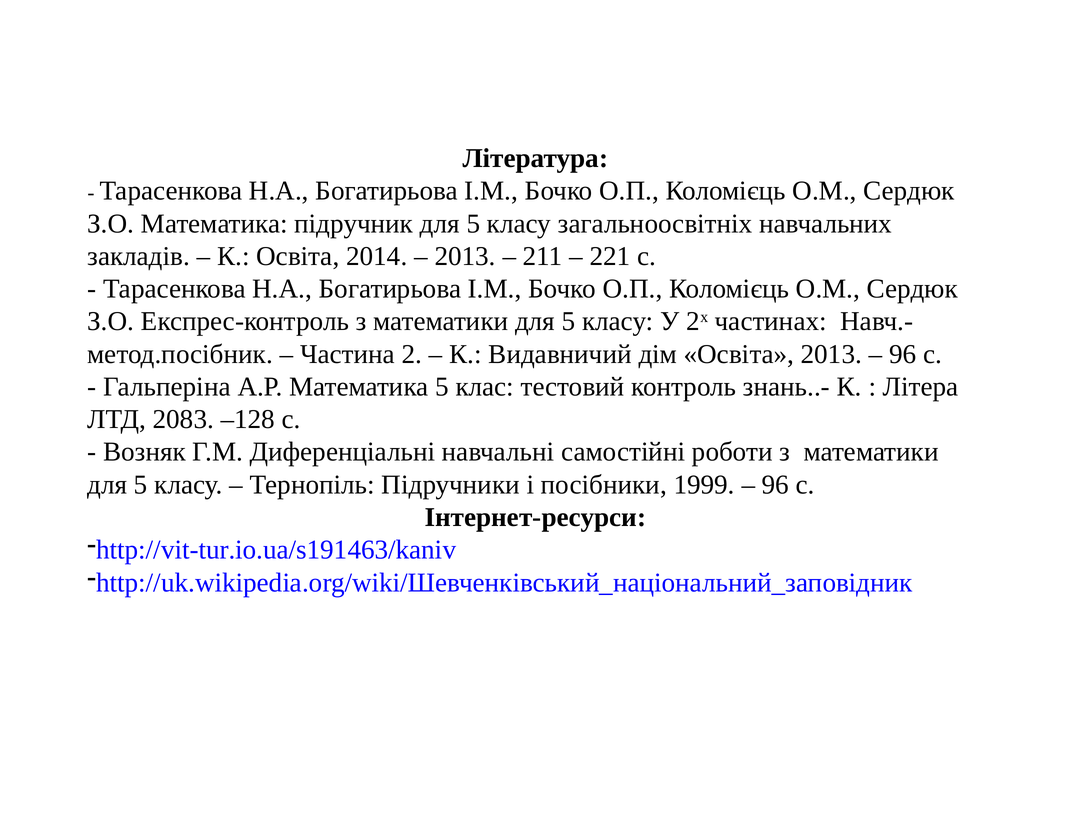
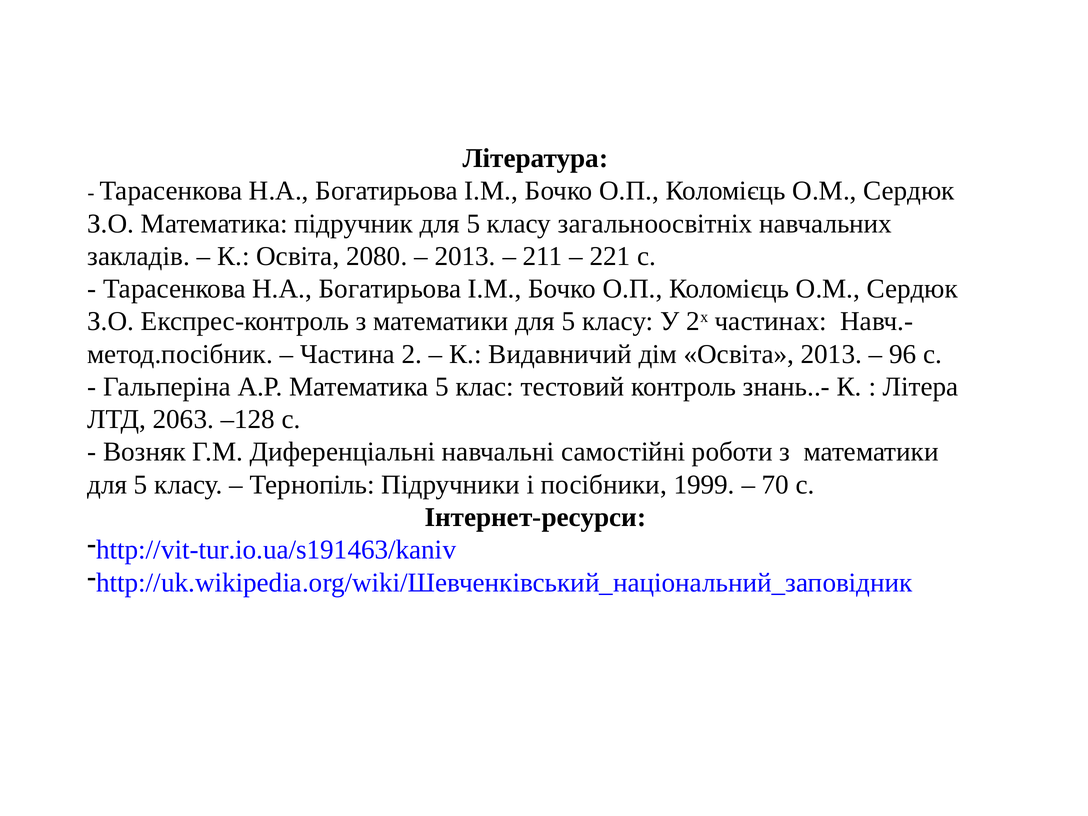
2014: 2014 -> 2080 (377, 256)
2083: 2083 -> 2063 (183, 419)
96: 96 -> 70 (775, 485)
